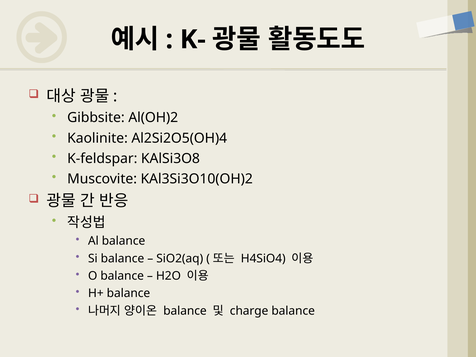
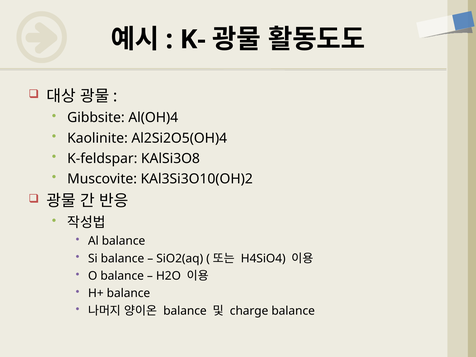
Al(OH)2: Al(OH)2 -> Al(OH)4 (153, 118)
